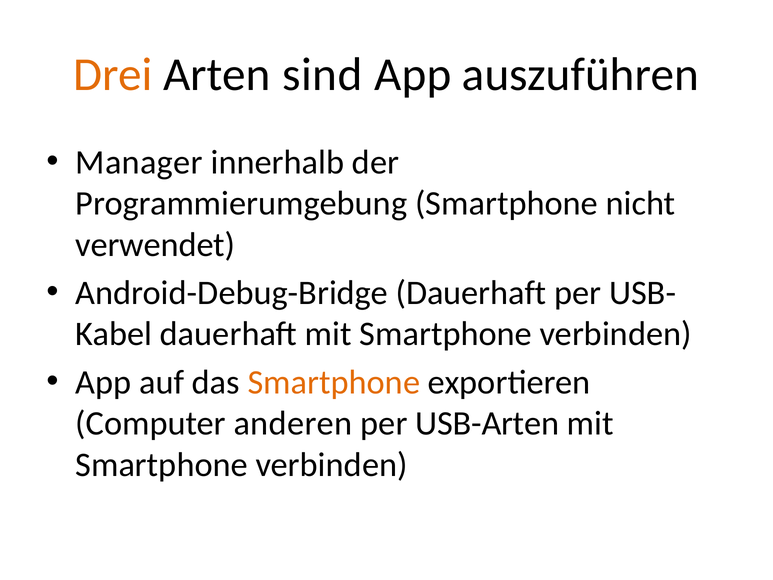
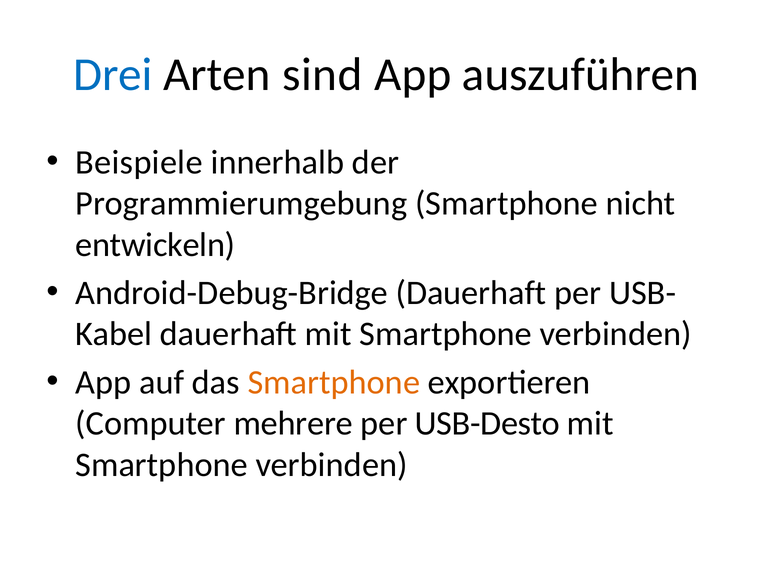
Drei colour: orange -> blue (113, 75)
Manager: Manager -> Beispiele (139, 162)
verwendet: verwendet -> entwickeln (155, 245)
anderen: anderen -> mehrere (293, 423)
USB-Arten: USB-Arten -> USB-Desto (487, 423)
